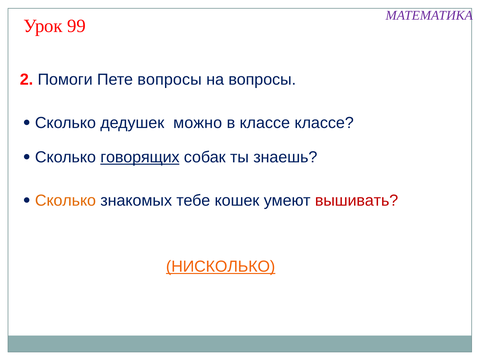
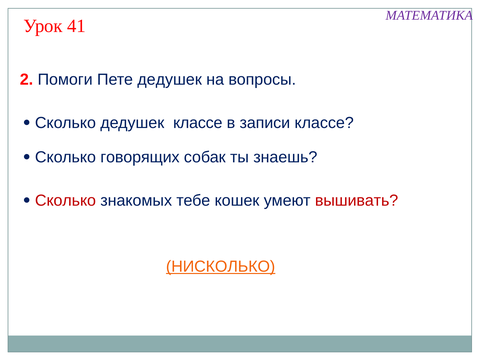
99: 99 -> 41 (77, 26)
Пете вопросы: вопросы -> дедушек (170, 80)
дедушек можно: можно -> классе (198, 123)
в классе: классе -> записи (265, 123)
говорящих underline: present -> none (140, 157)
Сколько colour: orange -> red (65, 201)
